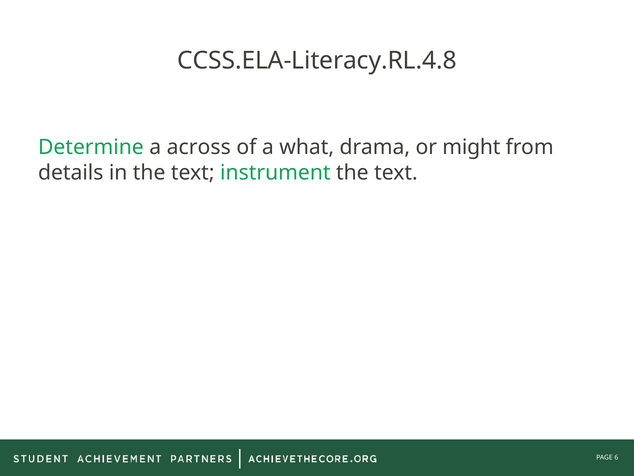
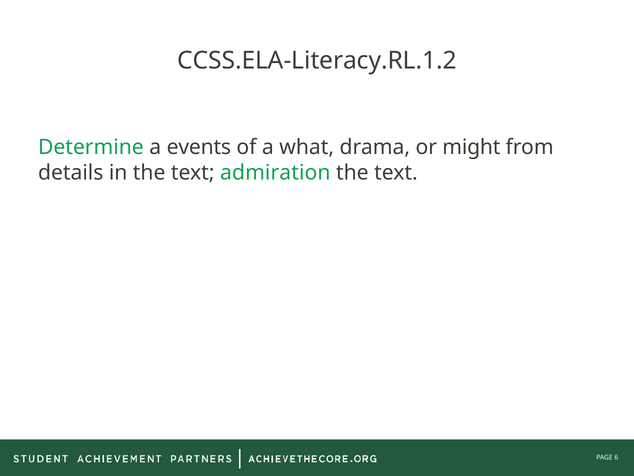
CCSS.ELA-Literacy.RL.4.8: CCSS.ELA-Literacy.RL.4.8 -> CCSS.ELA-Literacy.RL.1.2 (317, 60)
across: across -> events (199, 147)
instrument: instrument -> admiration (275, 173)
